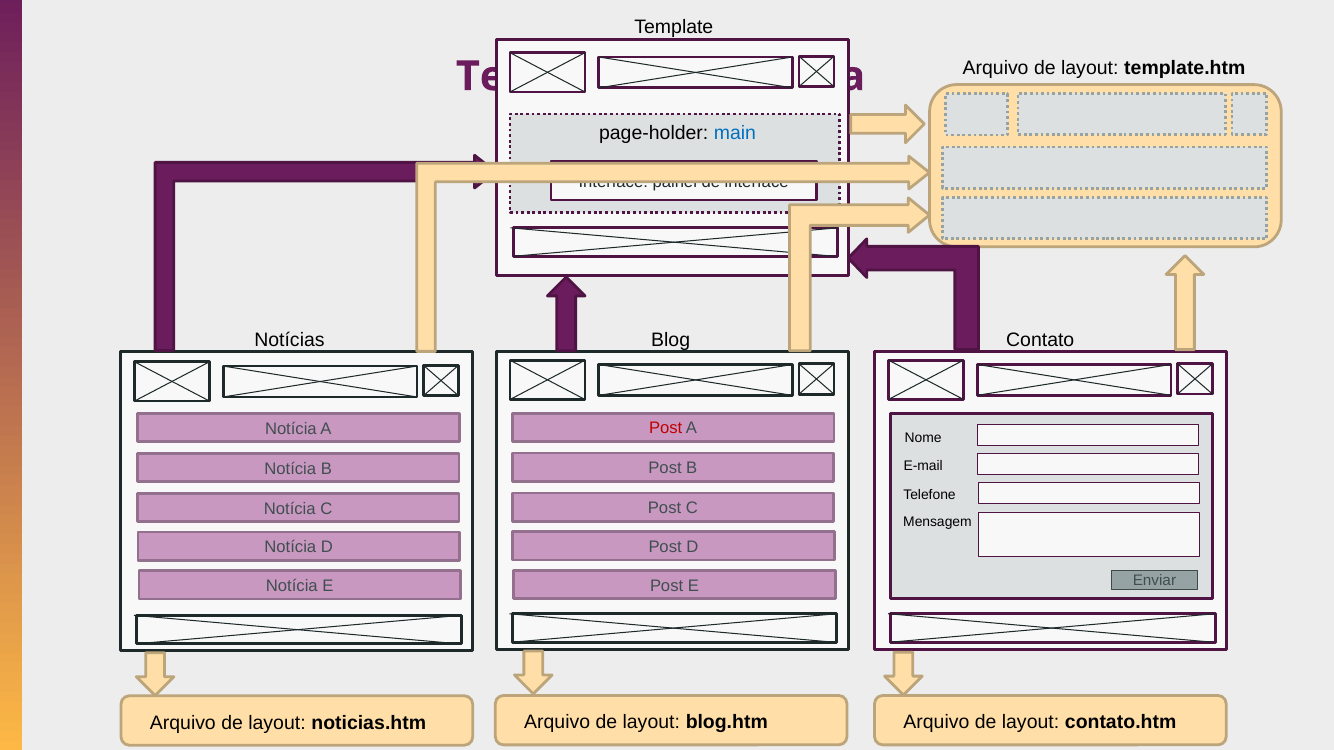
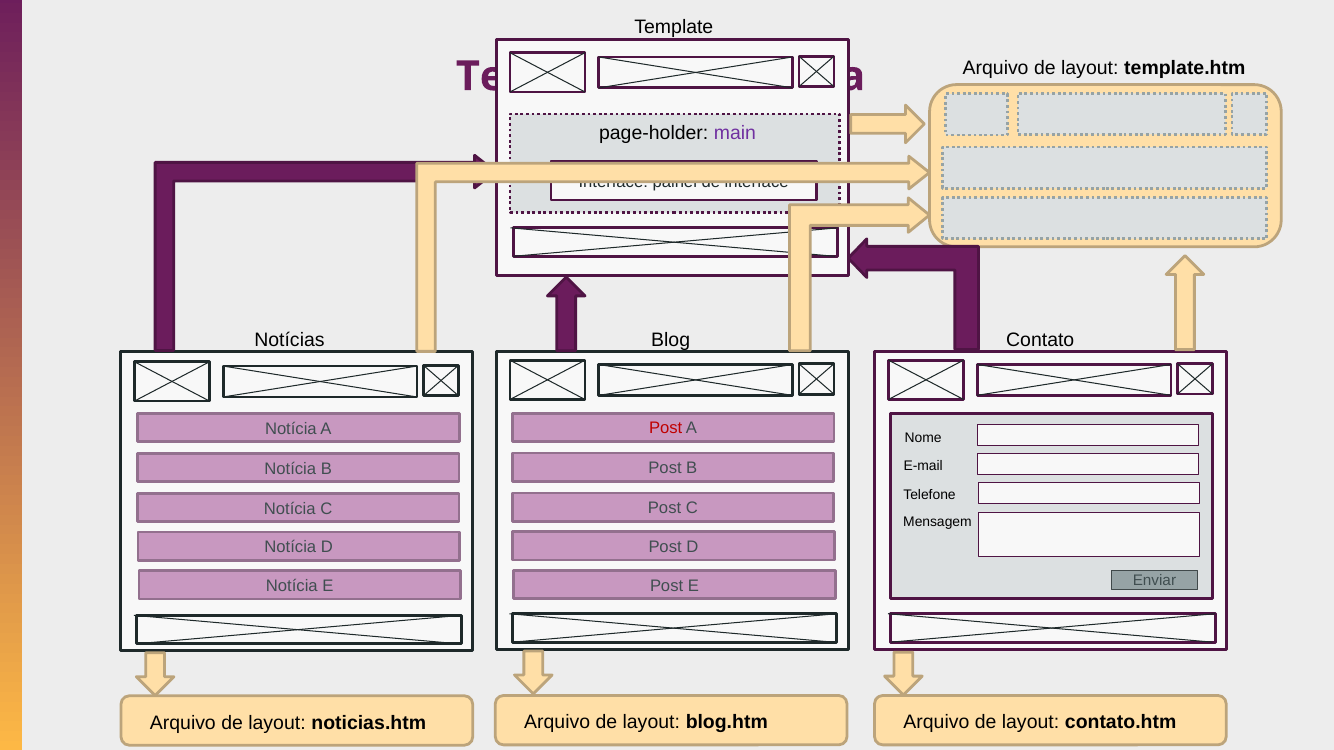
main colour: blue -> purple (735, 133)
